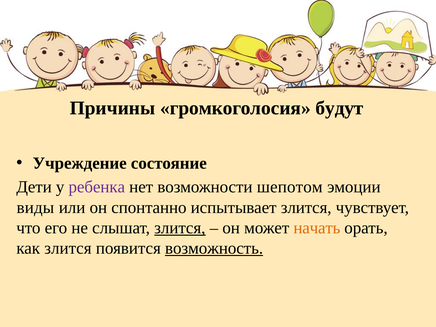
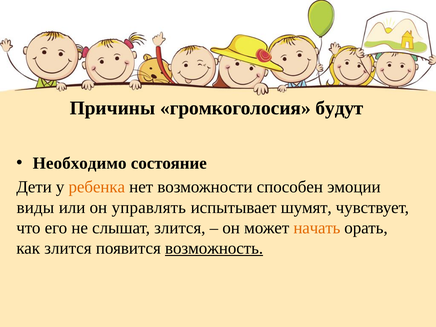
Учреждение: Учреждение -> Необходимо (80, 163)
ребенка colour: purple -> orange (97, 187)
шепотом: шепотом -> способен (290, 187)
спонтанно: спонтанно -> управлять (149, 207)
испытывает злится: злится -> шумят (306, 207)
злится underline: present -> none (180, 228)
